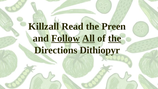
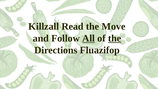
Preen: Preen -> Move (114, 26)
Follow underline: present -> none (66, 38)
Dithiopyr: Dithiopyr -> Fluazifop (100, 50)
